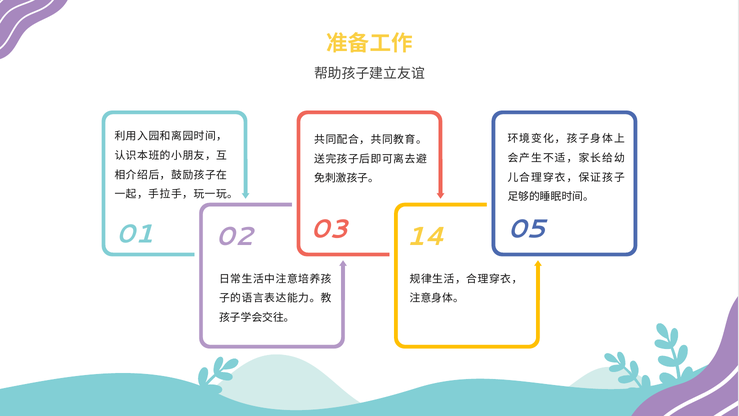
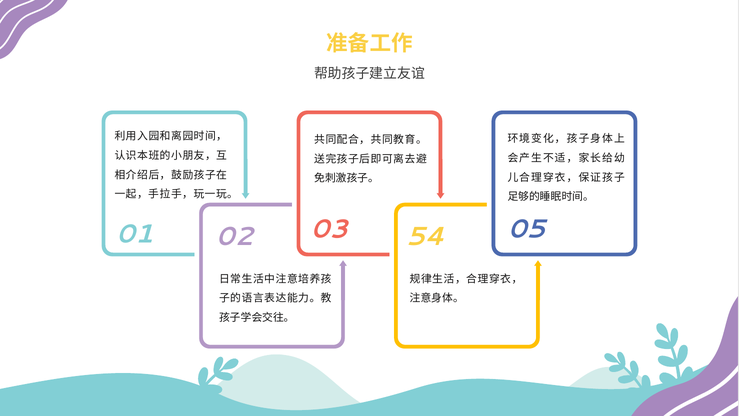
14: 14 -> 54 (425, 237)
